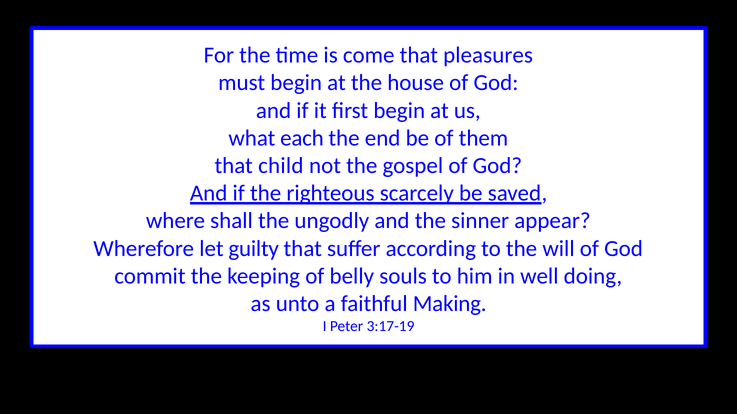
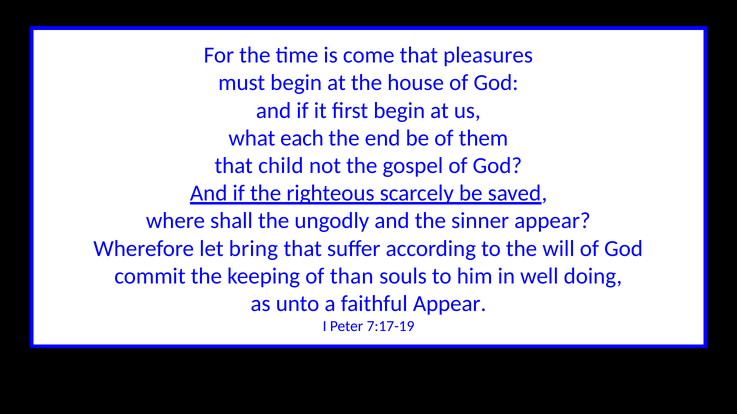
guilty: guilty -> bring (253, 249)
belly: belly -> than (352, 276)
faithful Making: Making -> Appear (450, 304)
3:17-19: 3:17-19 -> 7:17-19 (391, 327)
